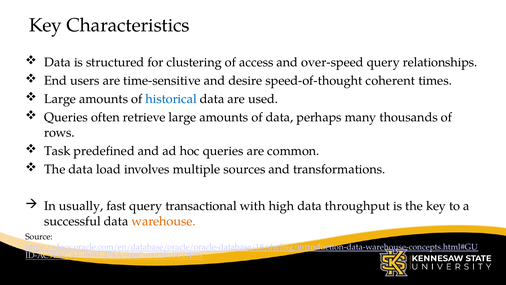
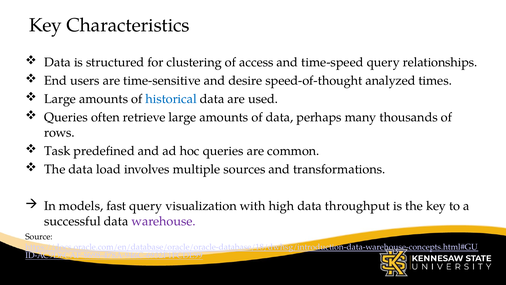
over-speed: over-speed -> time-speed (332, 62)
coherent: coherent -> analyzed (390, 81)
usually: usually -> models (81, 206)
transactional: transactional -> visualization (201, 206)
warehouse colour: orange -> purple (164, 221)
